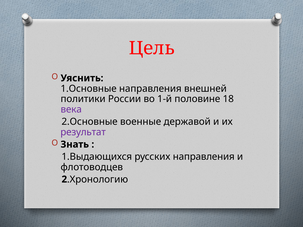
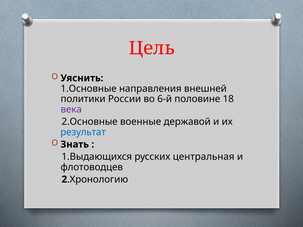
1-й: 1-й -> 6-й (165, 99)
результат colour: purple -> blue (83, 132)
русских направления: направления -> центральная (204, 157)
